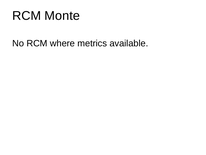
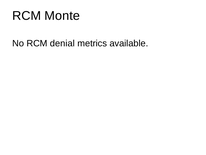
where: where -> denial (62, 43)
